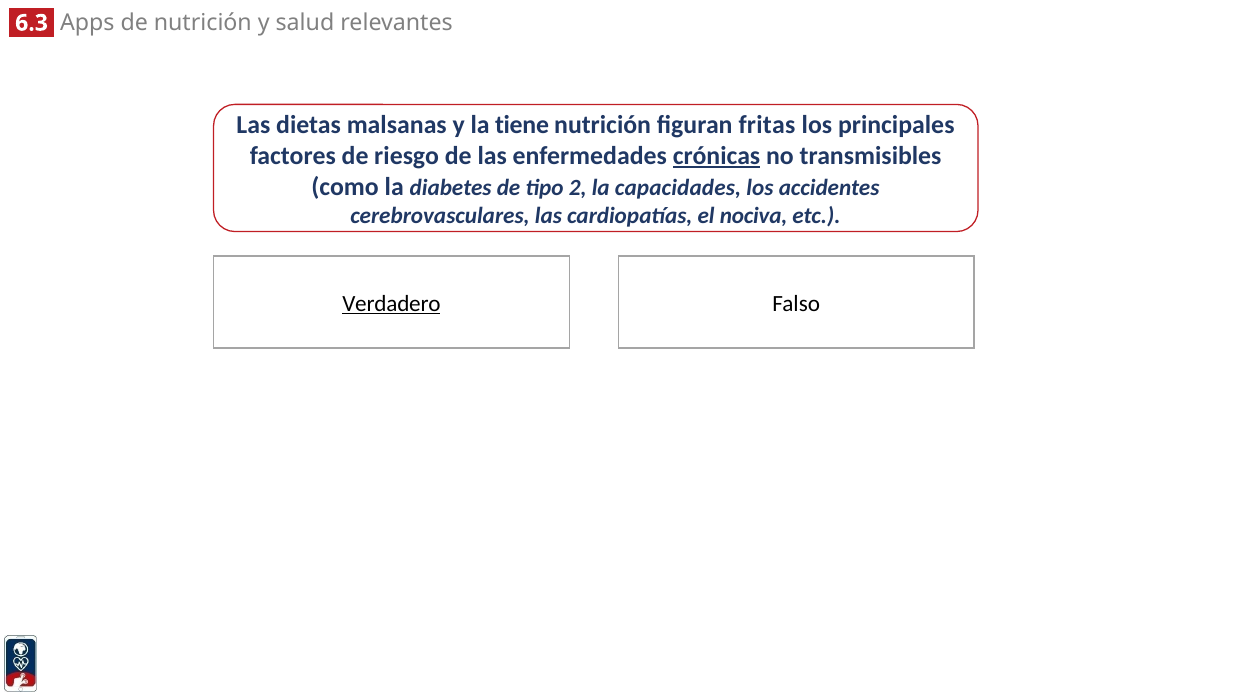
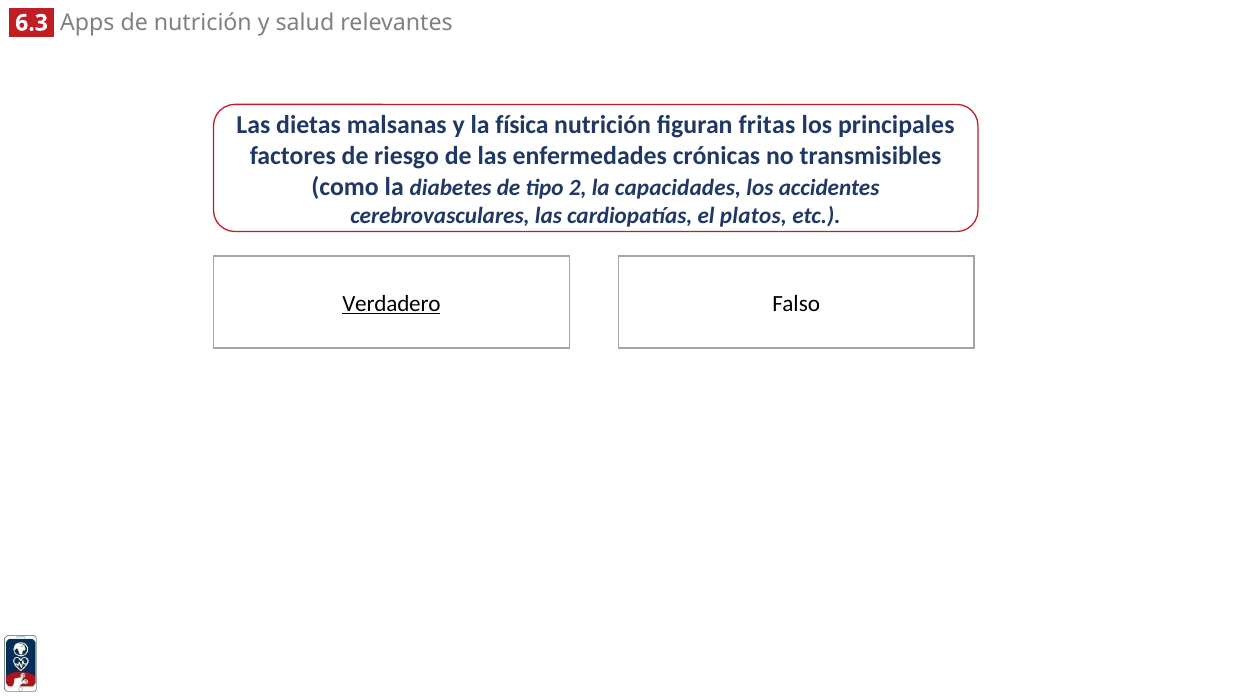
tiene: tiene -> física (522, 125)
crónicas underline: present -> none (717, 156)
nociva: nociva -> platos (753, 216)
